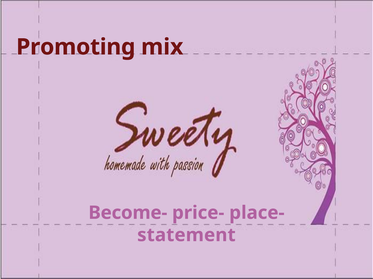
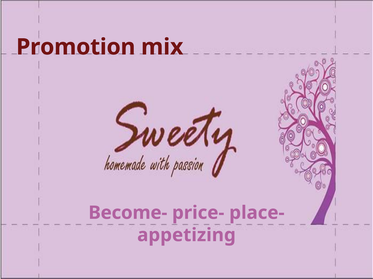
Promoting: Promoting -> Promotion (76, 47)
statement: statement -> appetizing (186, 236)
